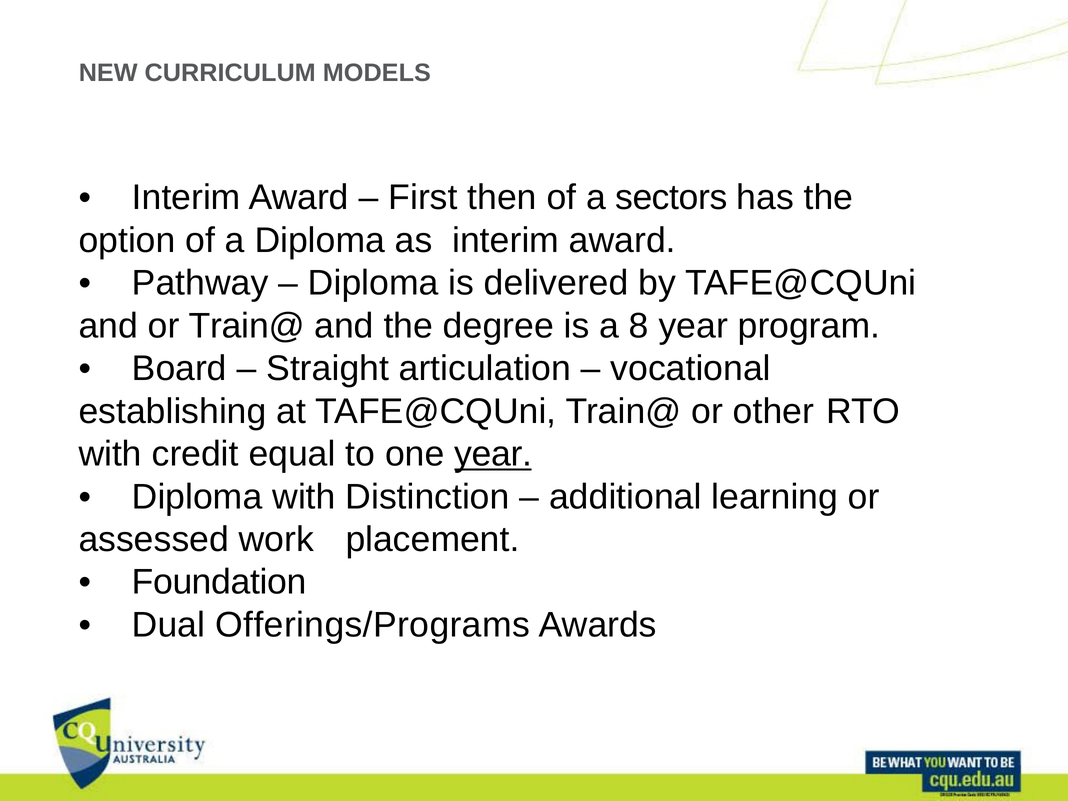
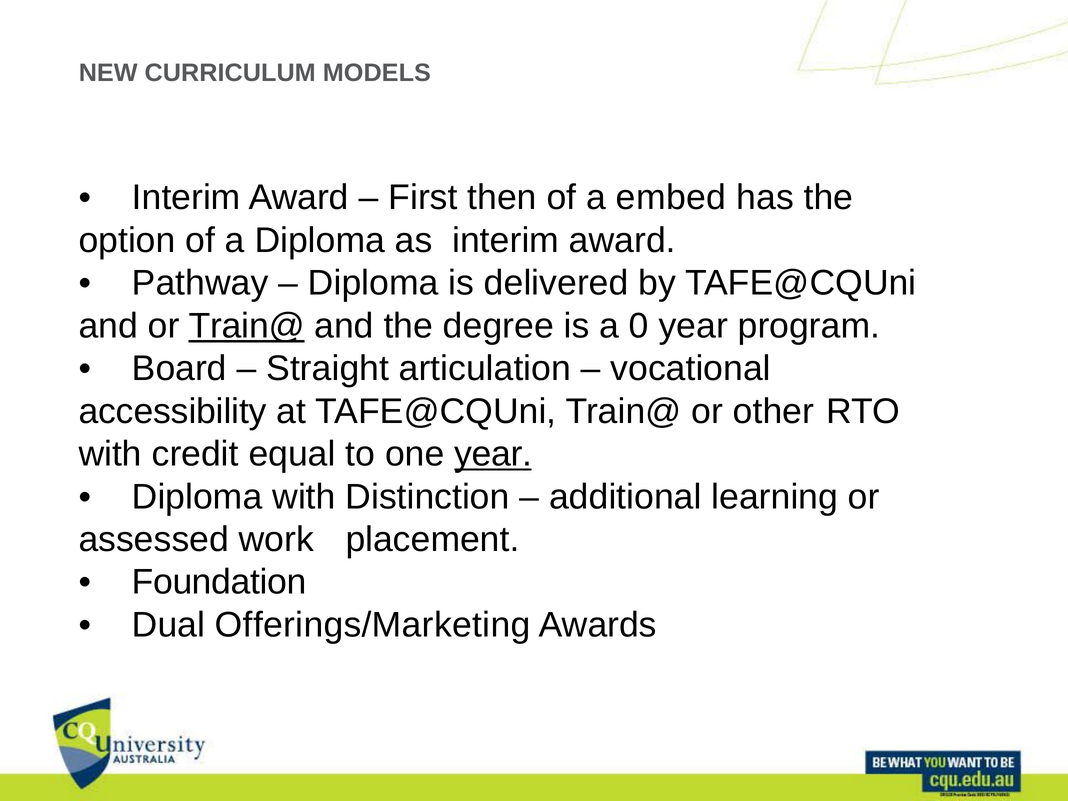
sectors: sectors -> embed (671, 198)
Train@ underline: none -> present (247, 326)
8: 8 -> 0 (639, 326)
establishing: establishing -> accessibility (173, 411)
Offerings/Programs: Offerings/Programs -> Offerings/Marketing (373, 625)
